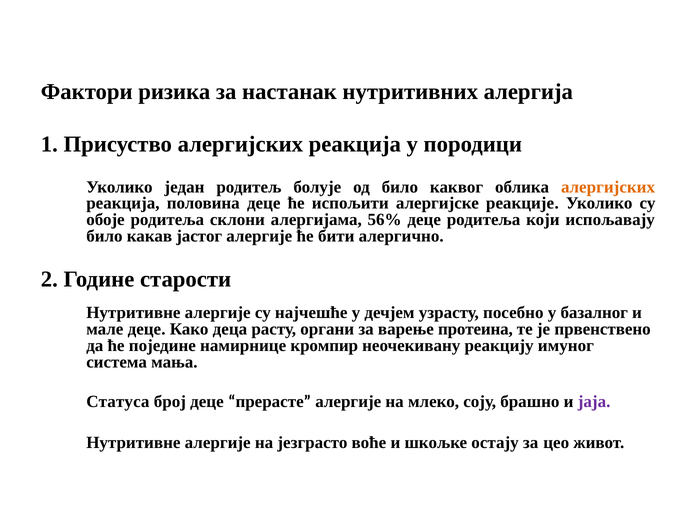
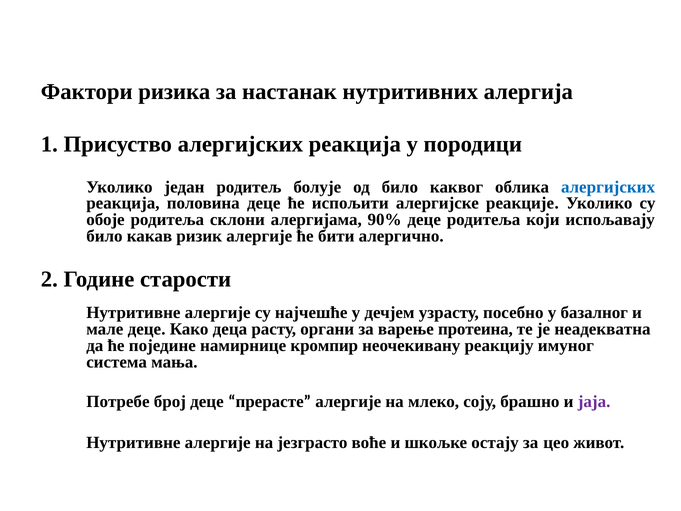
алергијских colour: orange -> blue (608, 187)
56%: 56% -> 90% (385, 220)
јастог: јастог -> ризик (199, 236)
првенствено: првенствено -> неадекватна (603, 329)
Статуса: Статуса -> Потребе (118, 401)
